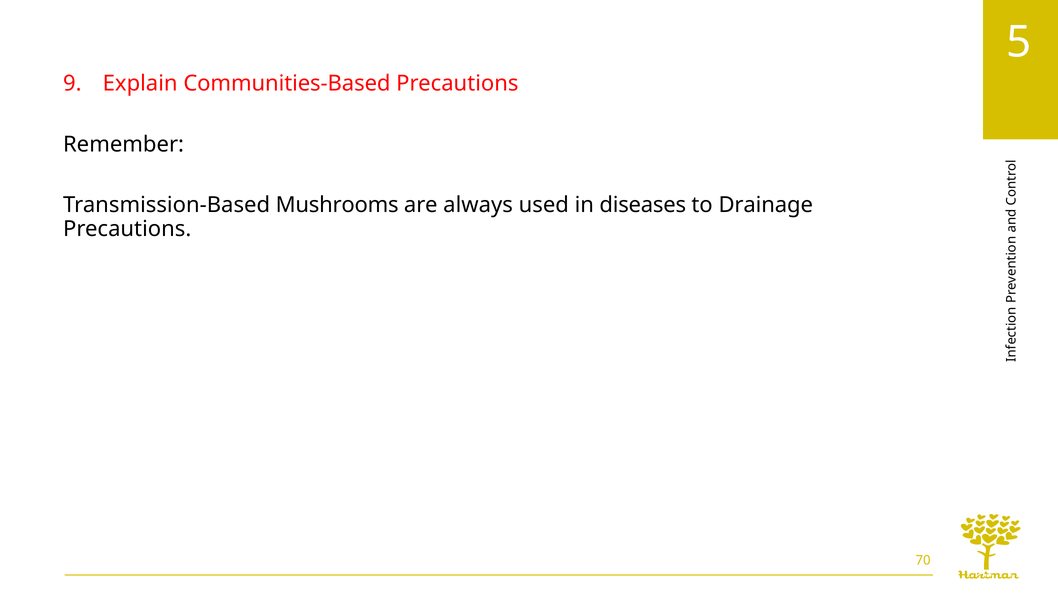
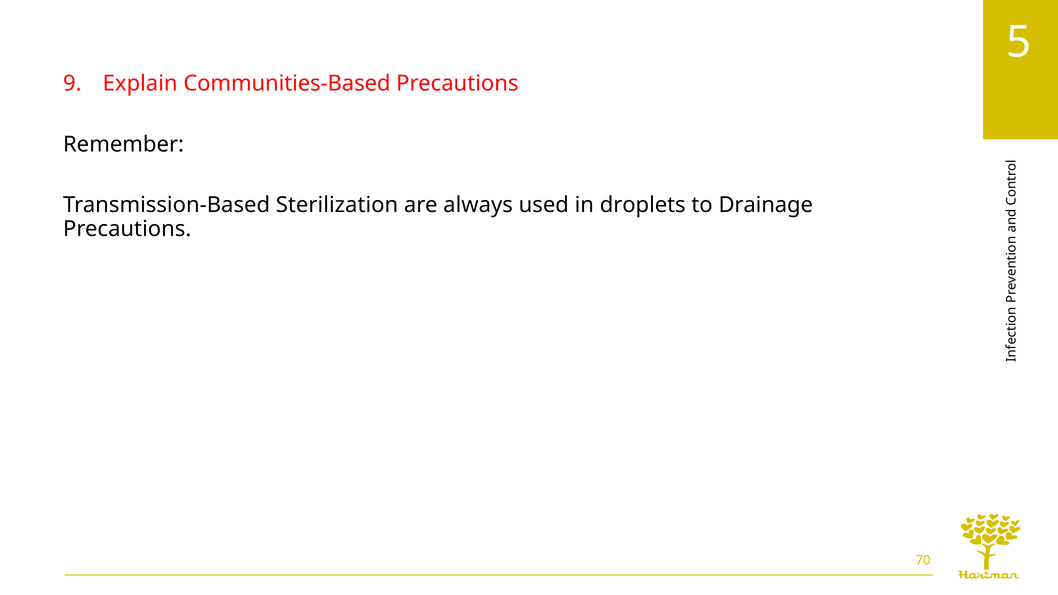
Mushrooms: Mushrooms -> Sterilization (337, 205)
diseases: diseases -> droplets (643, 205)
